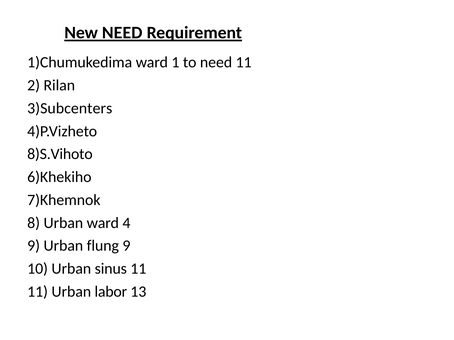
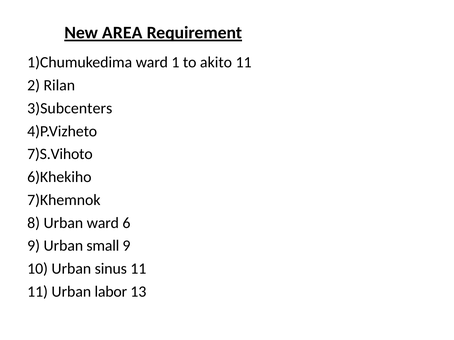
New NEED: NEED -> AREA (122, 33)
to need: need -> akito (216, 62)
8)S.Vihoto: 8)S.Vihoto -> 7)S.Vihoto (60, 154)
4: 4 -> 6 (126, 223)
flung: flung -> small (103, 246)
